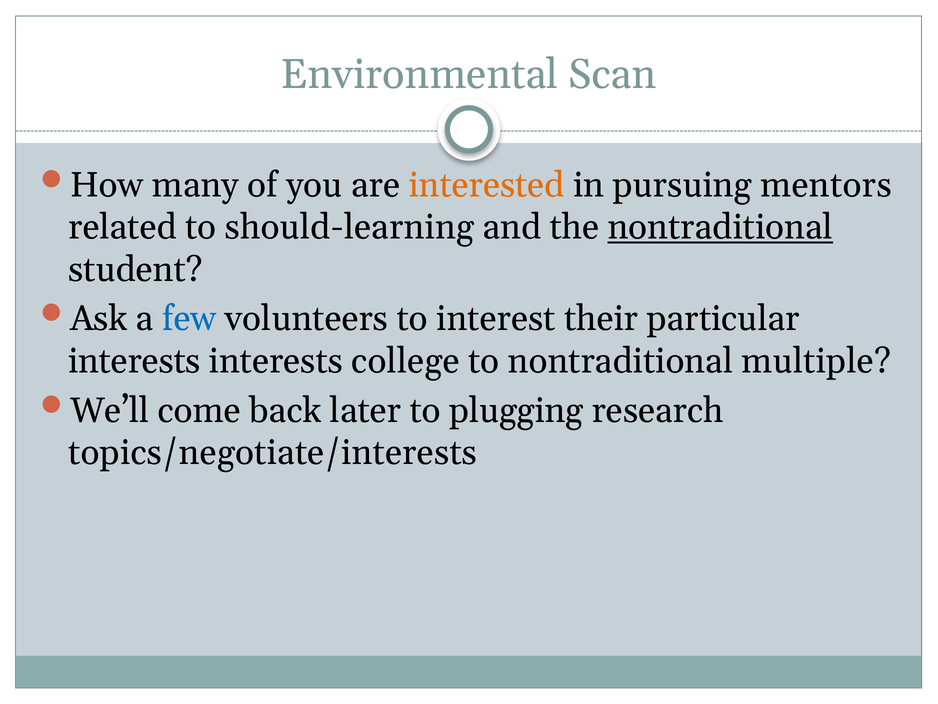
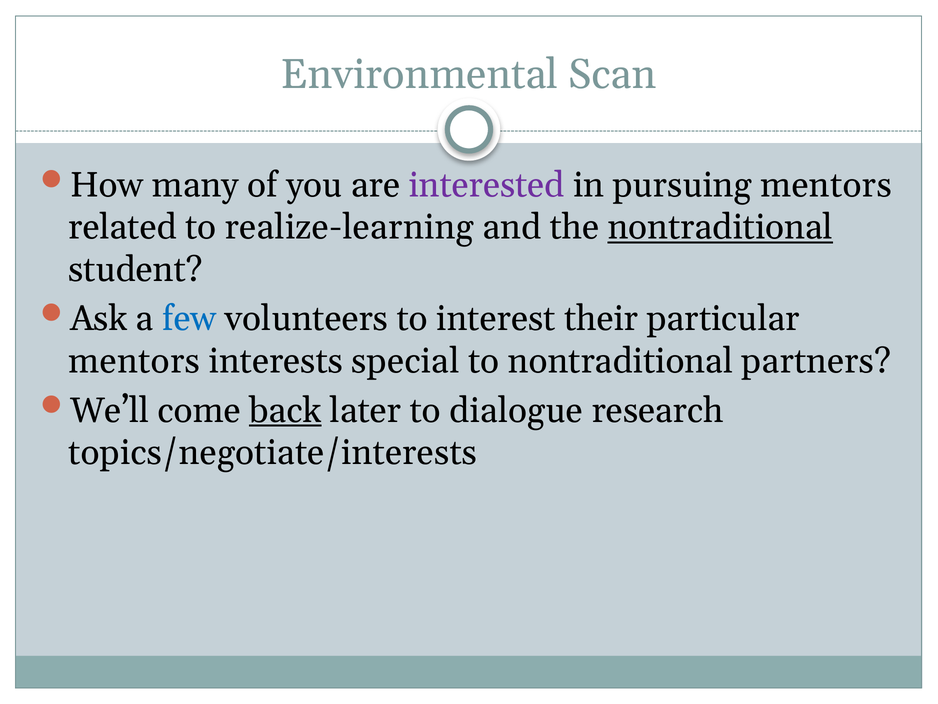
interested colour: orange -> purple (487, 185)
should-learning: should-learning -> realize-learning (349, 227)
interests: interests -> mentors (134, 361)
college: college -> special (405, 361)
multiple: multiple -> partners (816, 361)
back underline: none -> present (285, 410)
plugging: plugging -> dialogue (516, 410)
